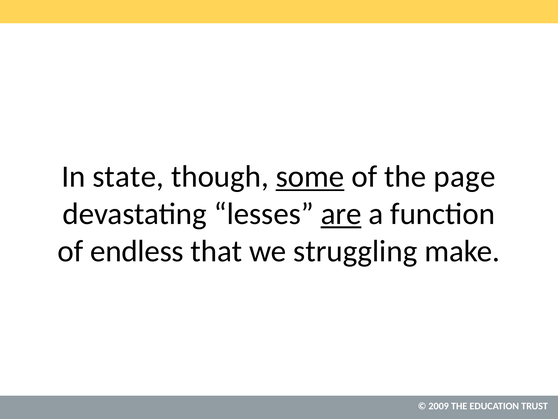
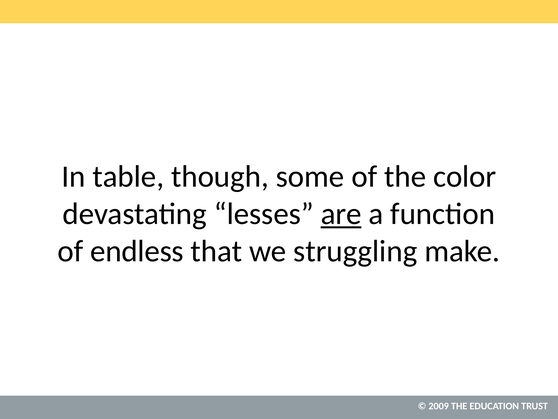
state: state -> table (128, 177)
some underline: present -> none (310, 177)
page: page -> color (465, 177)
